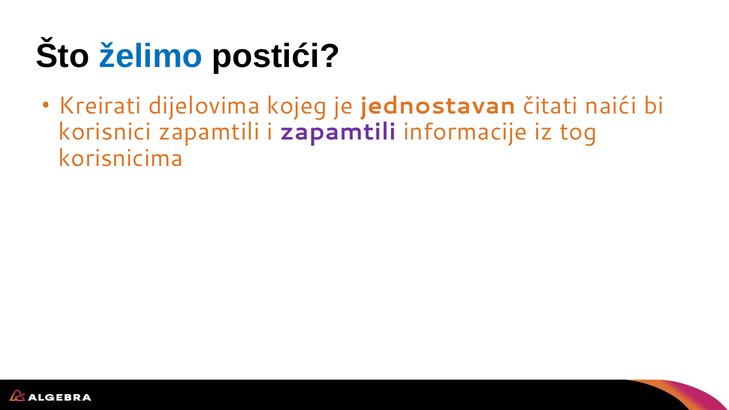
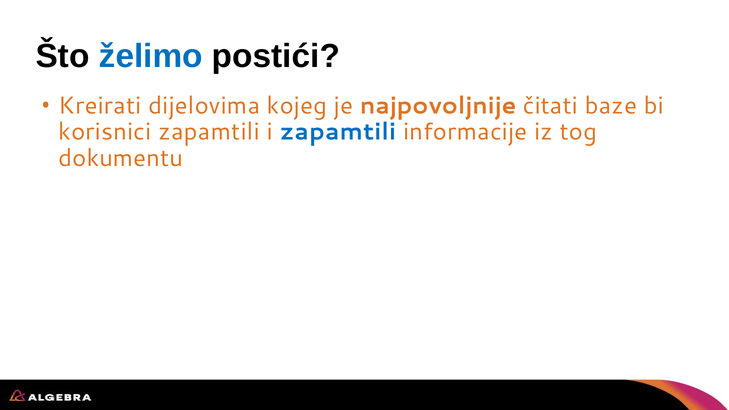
jednostavan: jednostavan -> najpovoljnije (438, 106)
naići: naići -> baze (611, 106)
zapamtili colour: purple -> blue (338, 132)
korisnicima: korisnicima -> dokumentu (121, 158)
